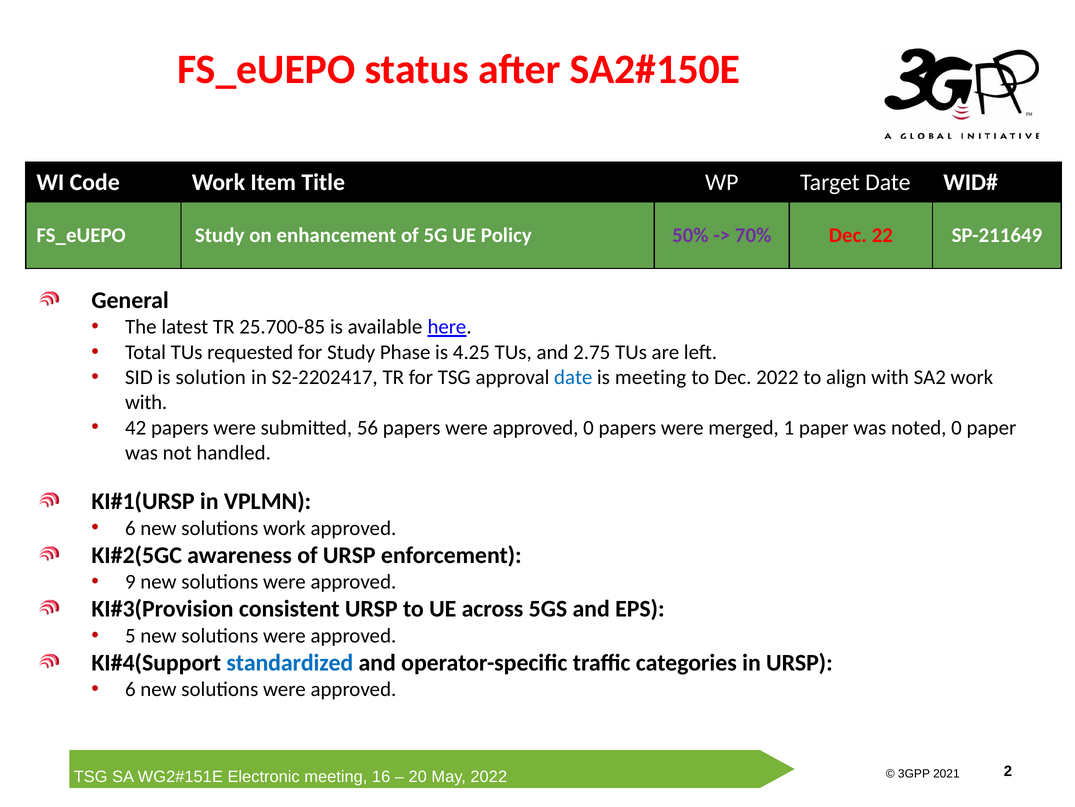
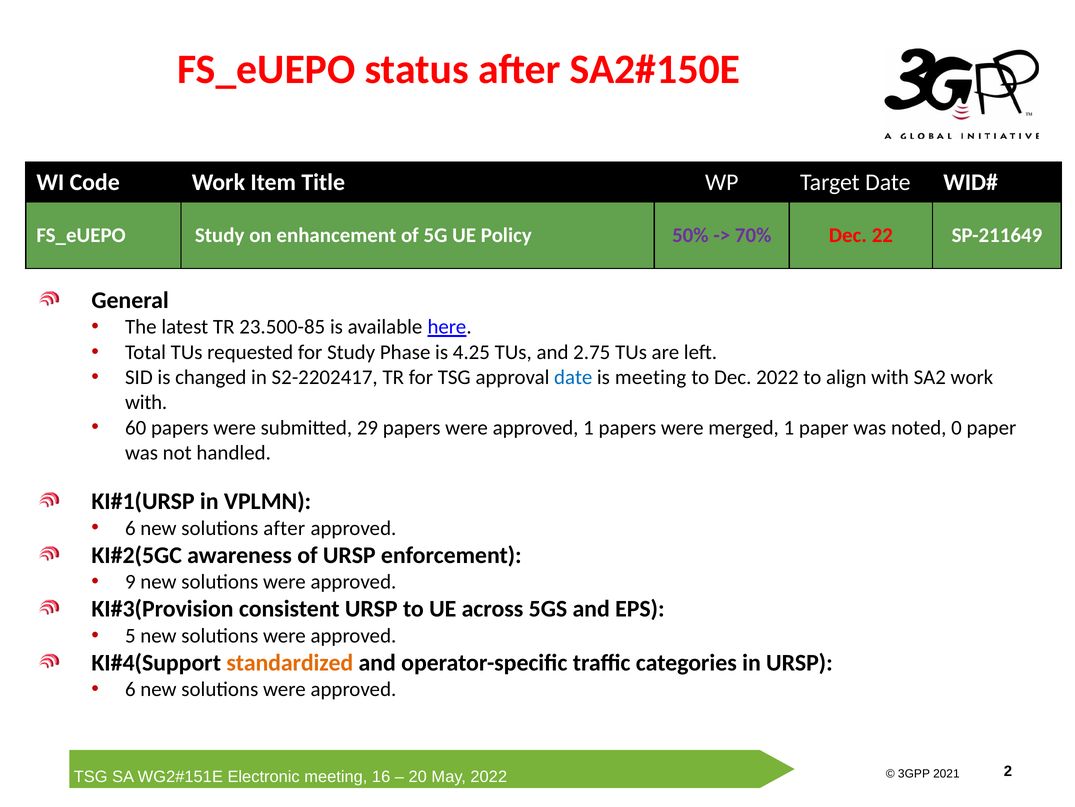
25.700-85: 25.700-85 -> 23.500-85 (282, 327)
solution: solution -> changed (211, 377)
42: 42 -> 60 (136, 427)
56: 56 -> 29 (367, 427)
approved 0: 0 -> 1 (588, 427)
solutions work: work -> after (284, 528)
standardized colour: blue -> orange (290, 662)
